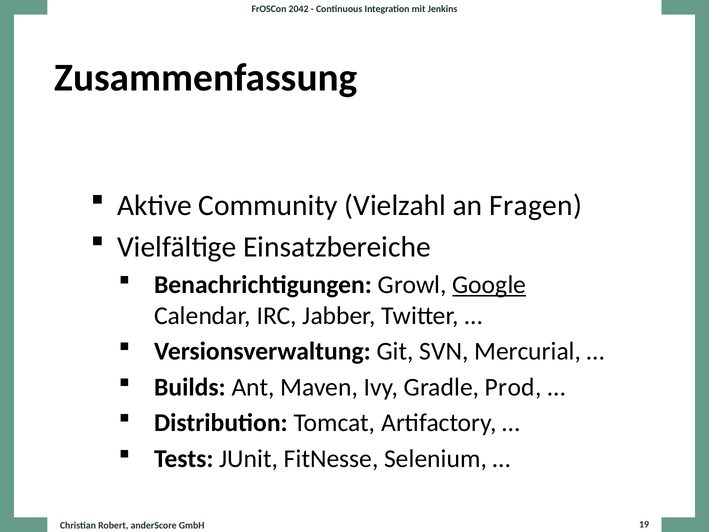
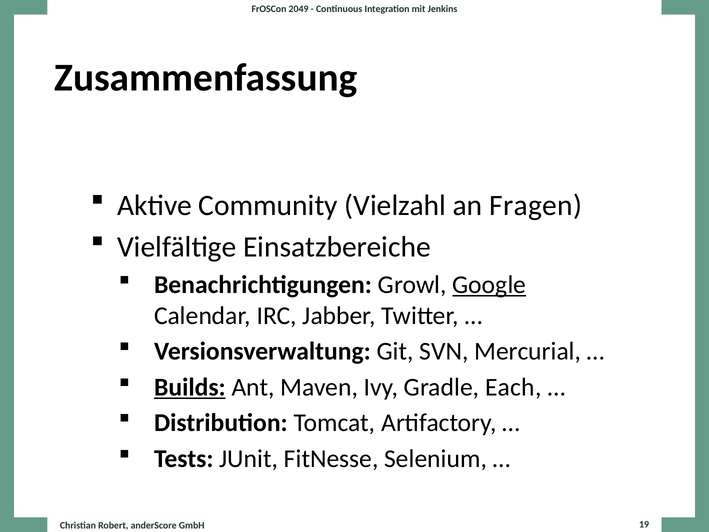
2042: 2042 -> 2049 (299, 9)
Builds underline: none -> present (190, 387)
Prod: Prod -> Each (513, 387)
